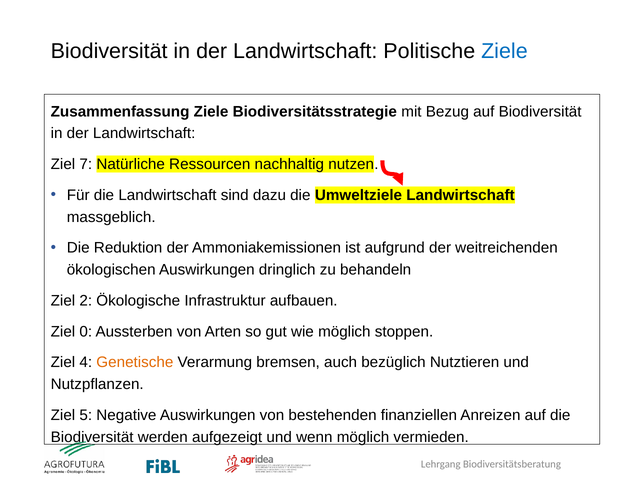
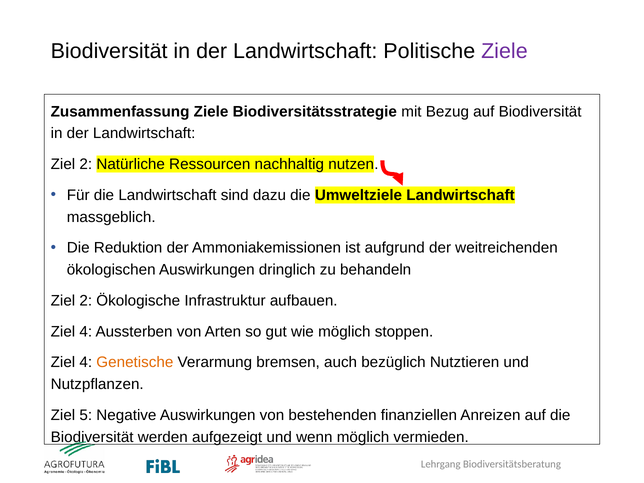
Ziele colour: blue -> purple (504, 51)
7: 7 -> 2 (86, 164)
0: 0 -> 4 (86, 331)
